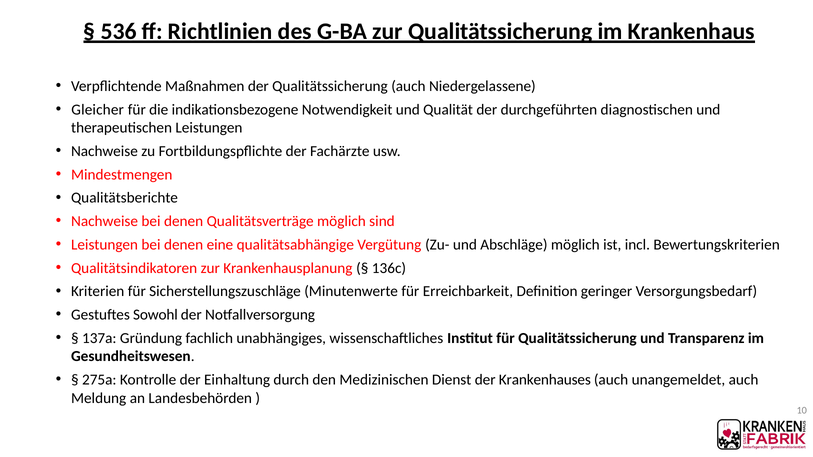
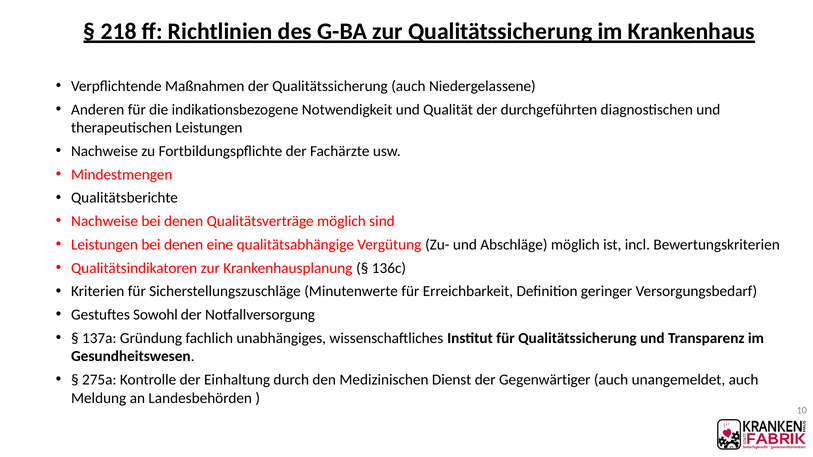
536: 536 -> 218 (119, 32)
Gleicher: Gleicher -> Anderen (98, 110)
Krankenhauses: Krankenhauses -> Gegenwärtiger (545, 380)
